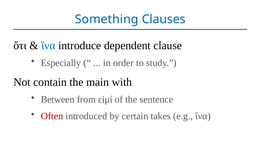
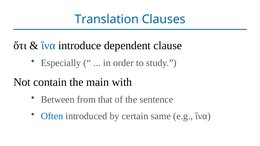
Something: Something -> Translation (107, 19)
εἰμί: εἰμί -> that (105, 100)
Often colour: red -> blue (52, 116)
takes: takes -> same (161, 116)
